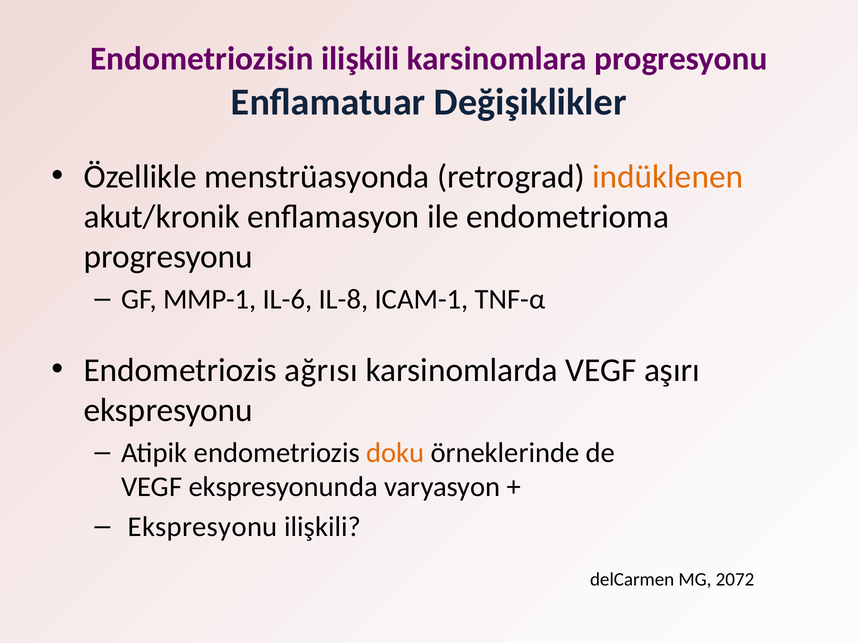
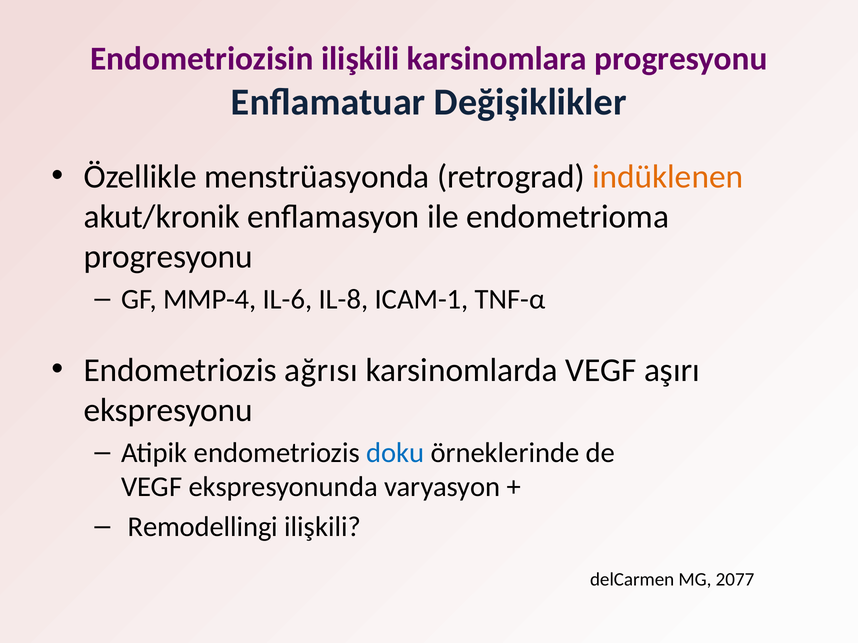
MMP-1: MMP-1 -> MMP-4 (210, 300)
doku colour: orange -> blue (395, 453)
Ekspresyonu: Ekspresyonu -> Remodellingi (203, 527)
2072: 2072 -> 2077 (735, 580)
